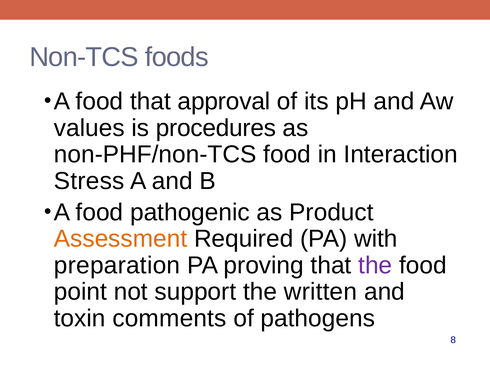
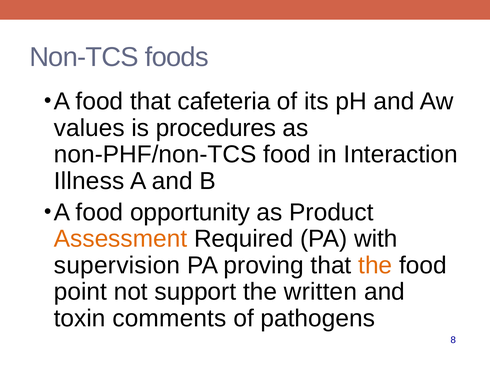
approval: approval -> cafeteria (224, 101)
Stress: Stress -> Illness (89, 181)
pathogenic: pathogenic -> opportunity (190, 212)
preparation: preparation -> supervision (117, 265)
the colour: purple -> orange (375, 265)
